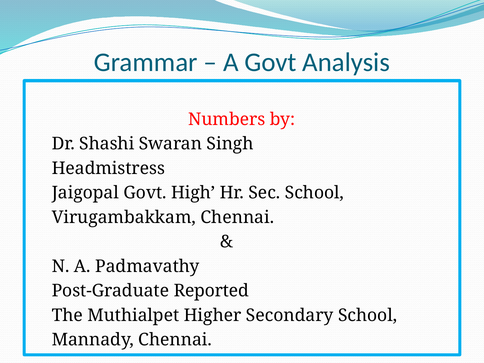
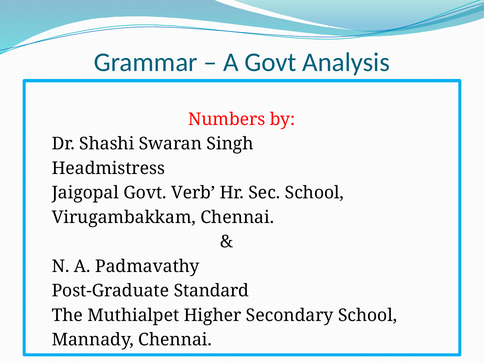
High: High -> Verb (193, 193)
Reported: Reported -> Standard (211, 291)
